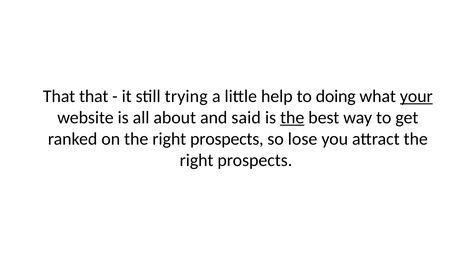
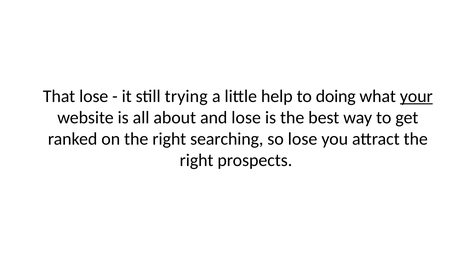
That that: that -> lose (94, 96)
and said: said -> lose (246, 118)
the underline: present -> none (292, 118)
on the right prospects: prospects -> searching (227, 139)
